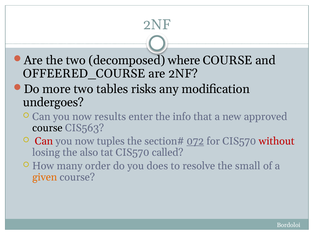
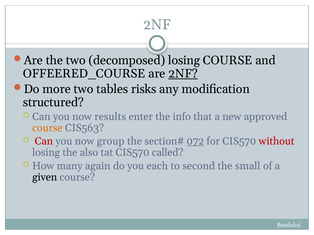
decomposed where: where -> losing (184, 61)
2NF underline: none -> present (183, 74)
undergoes: undergoes -> structured (53, 103)
course colour: black -> orange (47, 128)
tuples: tuples -> group (111, 142)
order: order -> again (98, 166)
does: does -> each (157, 166)
resolve: resolve -> second (199, 166)
given colour: orange -> black (45, 178)
